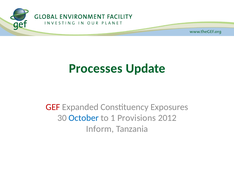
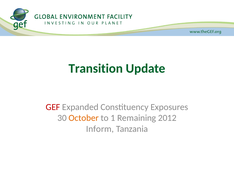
Processes: Processes -> Transition (96, 68)
October colour: blue -> orange (84, 118)
Provisions: Provisions -> Remaining (137, 118)
